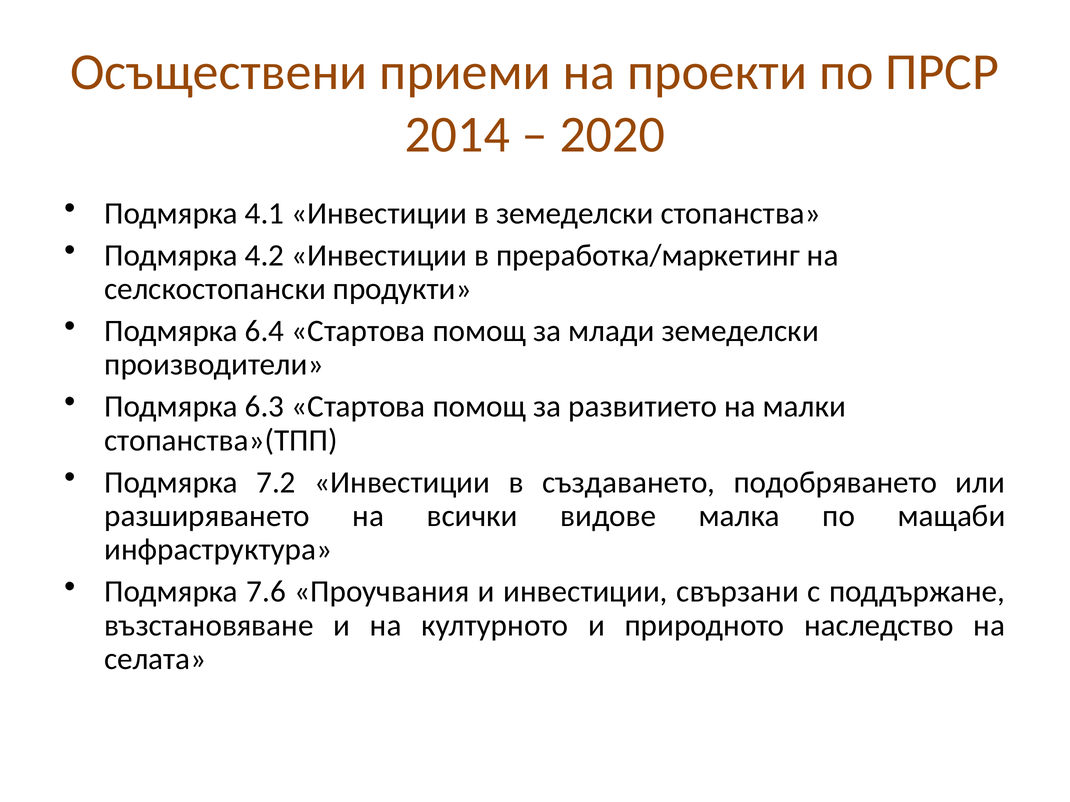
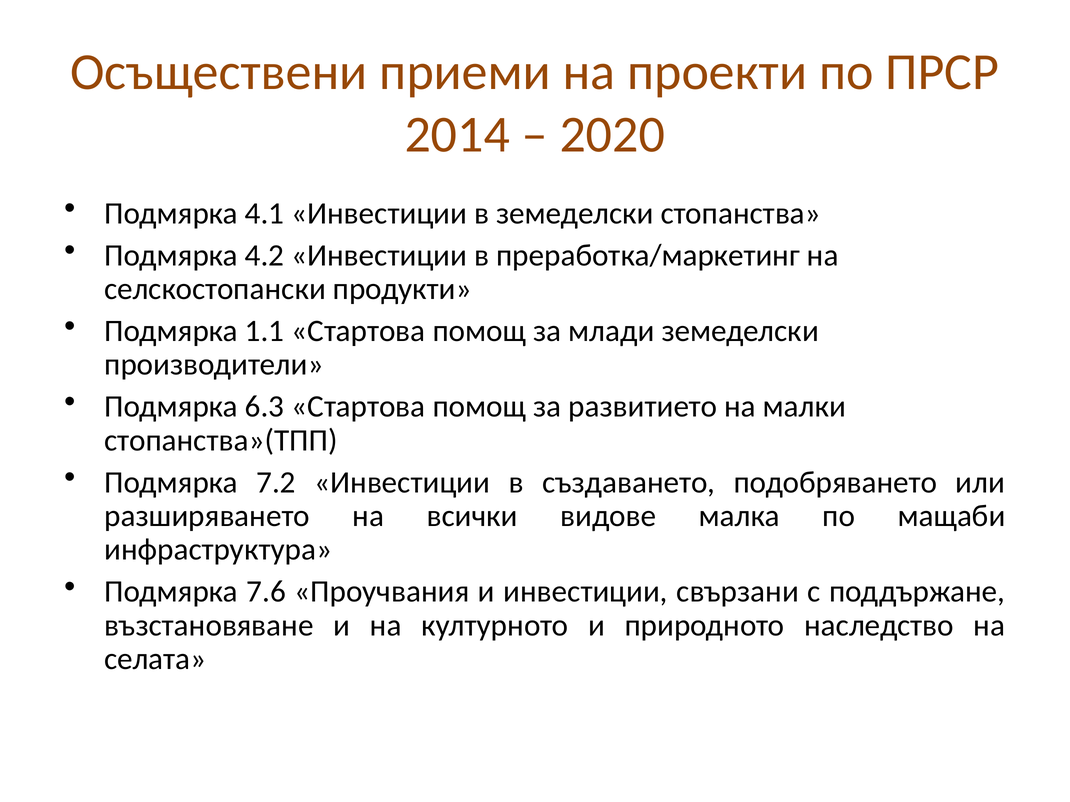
6.4: 6.4 -> 1.1 (265, 331)
